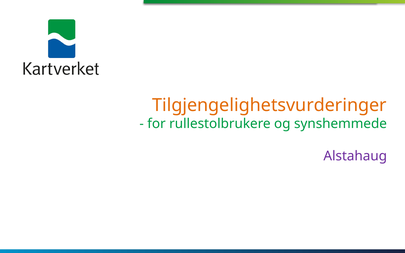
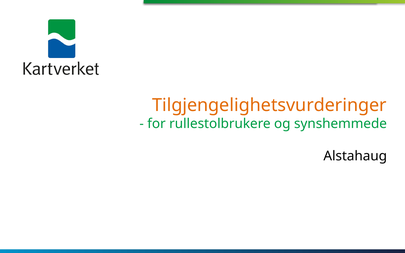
Alstahaug colour: purple -> black (355, 156)
